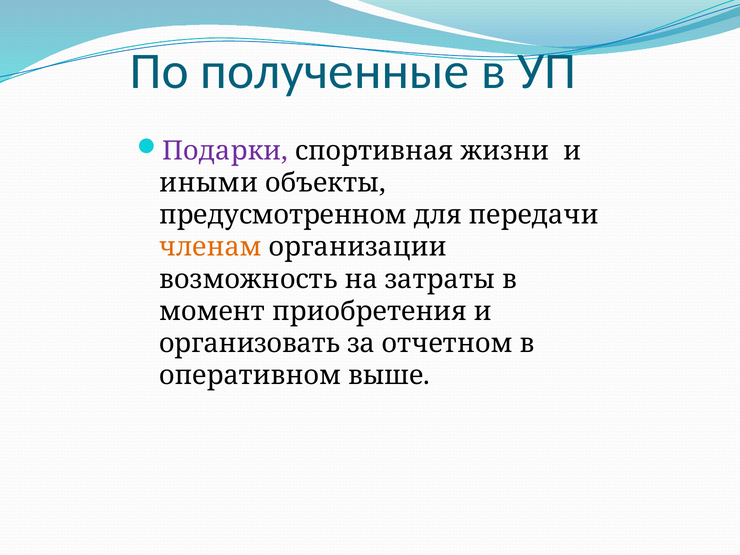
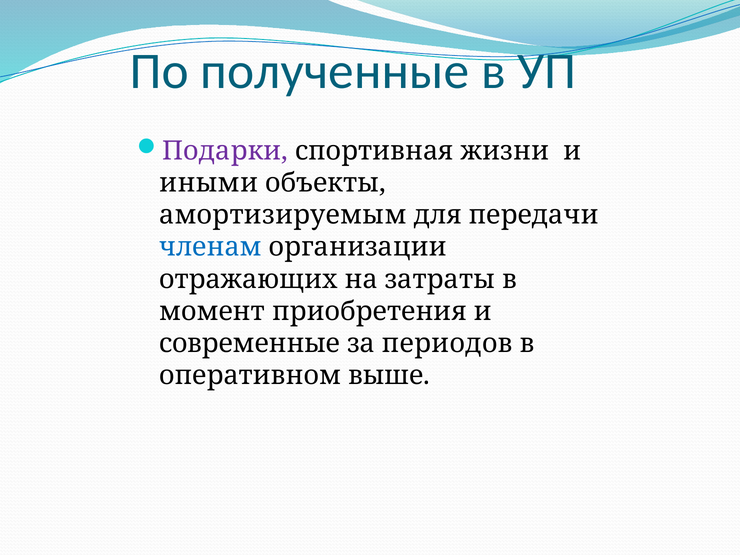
предусмотренном: предусмотренном -> амортизируемым (283, 215)
членам colour: orange -> blue (211, 247)
возможность: возможность -> отражающих (249, 279)
организовать: организовать -> современные (250, 343)
отчетном: отчетном -> периодов (447, 343)
